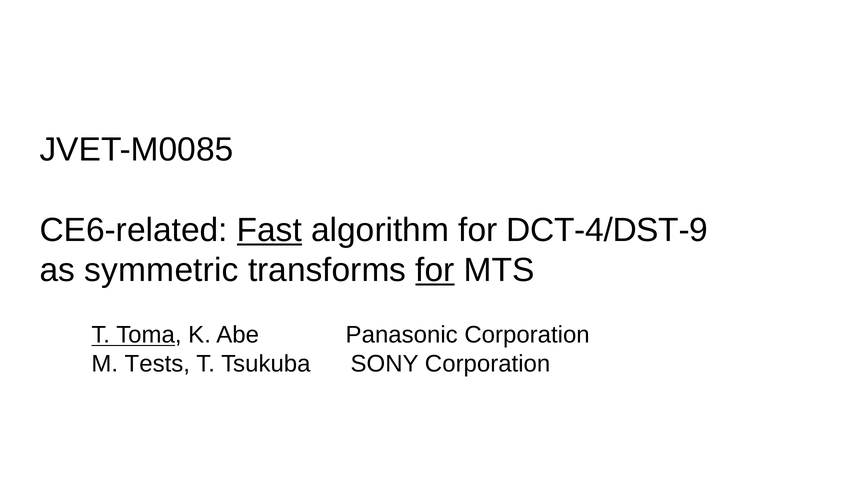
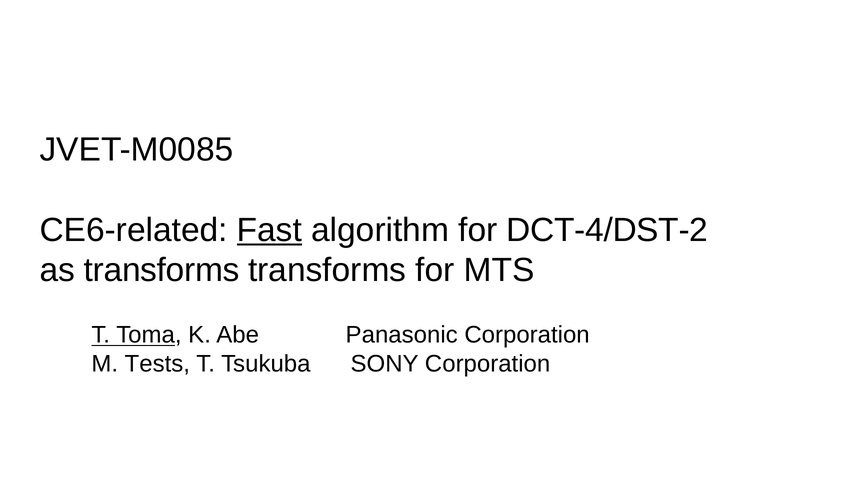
DCT-4/DST-9: DCT-4/DST-9 -> DCT-4/DST-2 (607, 230)
as symmetric: symmetric -> transforms (162, 271)
for underline: present -> none (435, 271)
